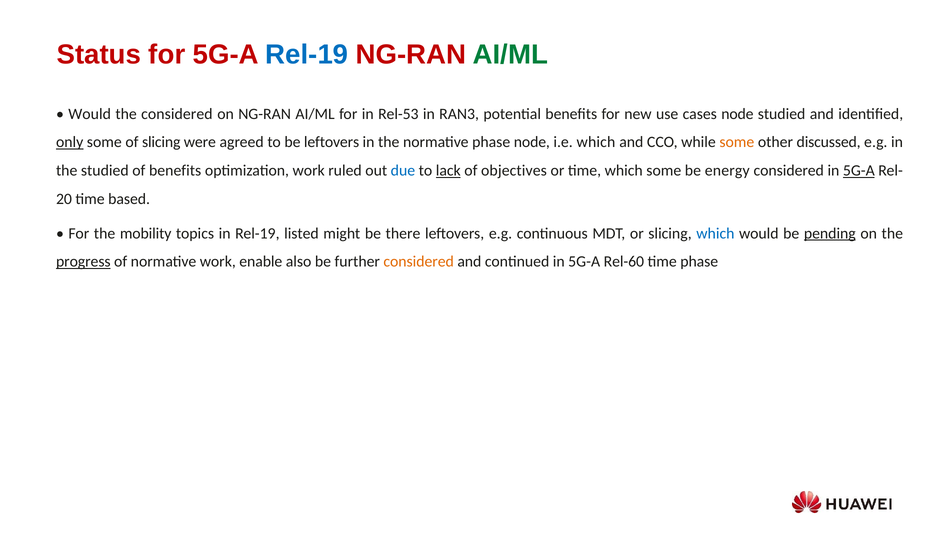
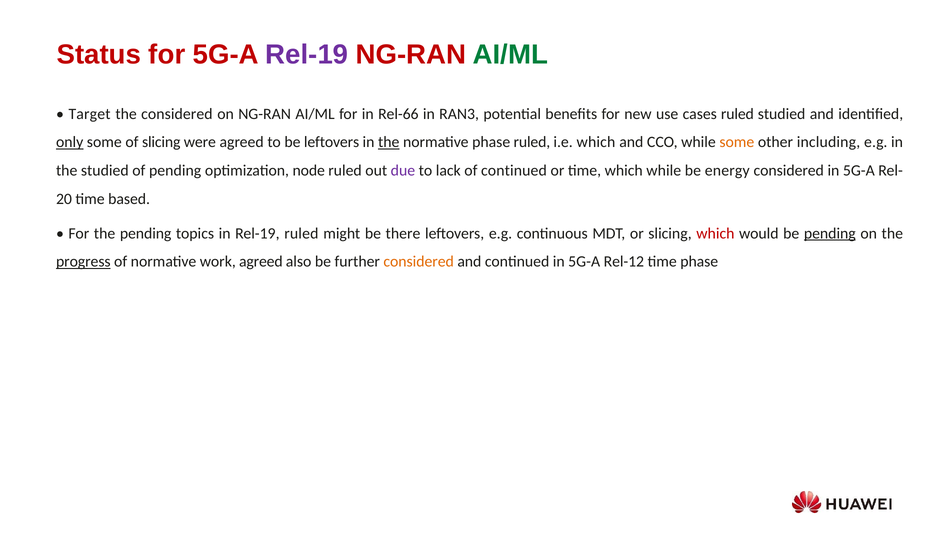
Rel-19 colour: blue -> purple (307, 55)
Would: Would -> Target (90, 114)
Rel-53: Rel-53 -> Rel-66 (398, 114)
cases node: node -> ruled (737, 114)
the underline: none -> present (389, 142)
phase node: node -> ruled (532, 142)
discussed: discussed -> including (828, 142)
of benefits: benefits -> pending (175, 171)
optimization work: work -> node (309, 171)
due colour: blue -> purple (403, 171)
lack underline: present -> none (448, 171)
of objectives: objectives -> continued (514, 171)
which some: some -> while (664, 171)
5G-A underline: present -> none (859, 171)
the mobility: mobility -> pending (146, 233)
Rel-19 listed: listed -> ruled (301, 233)
which colour: blue -> red (715, 233)
work enable: enable -> agreed (261, 262)
Rel-60: Rel-60 -> Rel-12 (624, 262)
